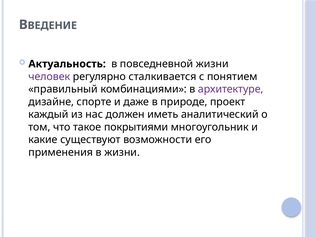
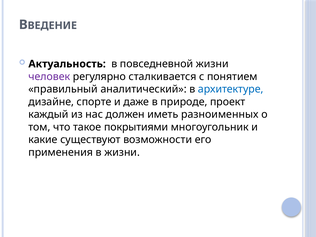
комбинациями: комбинациями -> аналитический (144, 89)
архитектуре colour: purple -> blue (231, 89)
аналитический: аналитический -> разноименных (220, 114)
